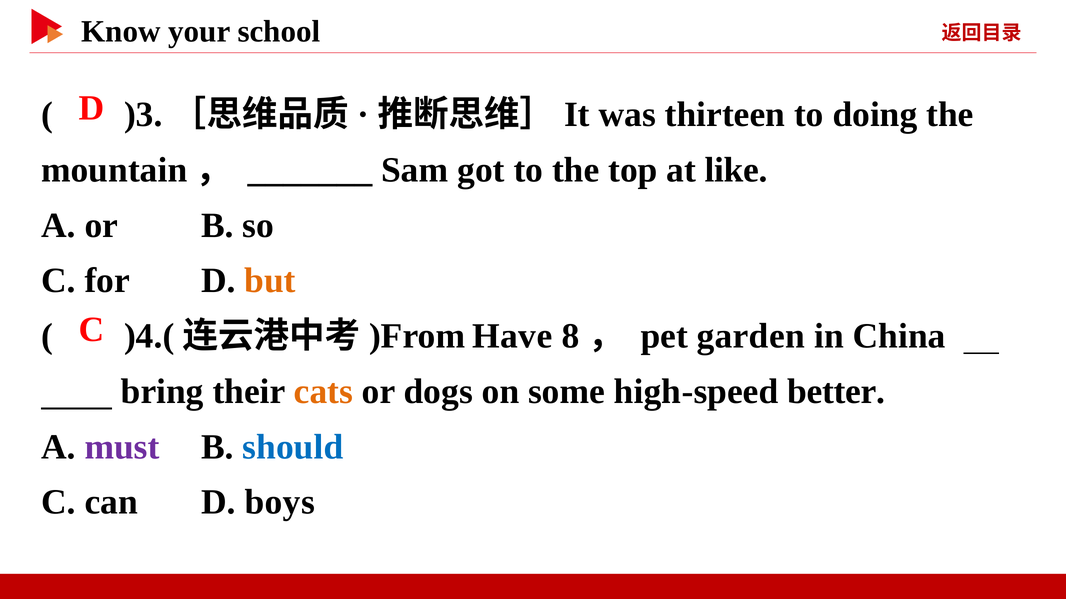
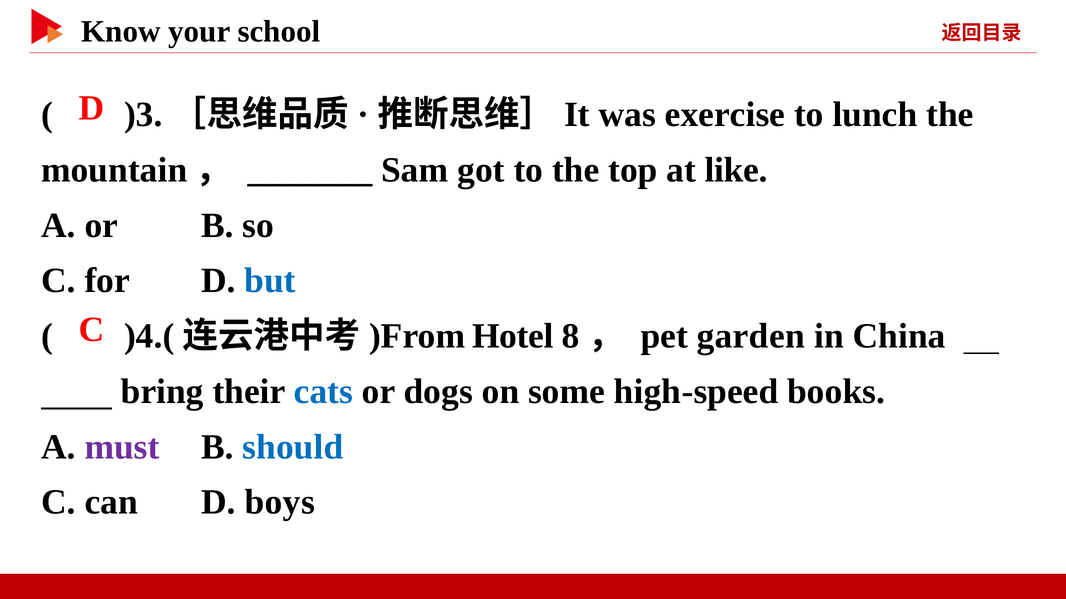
thirteen: thirteen -> exercise (725, 115)
doing: doing -> lunch (875, 115)
but colour: orange -> blue (270, 281)
Have: Have -> Hotel (513, 336)
cats colour: orange -> blue (323, 392)
better: better -> books (836, 392)
